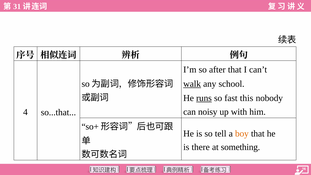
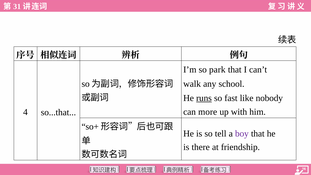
after: after -> park (217, 70)
walk underline: present -> none (192, 84)
this: this -> like (247, 98)
noisy: noisy -> more (208, 112)
boy colour: orange -> purple (242, 134)
something: something -> friendship (240, 147)
